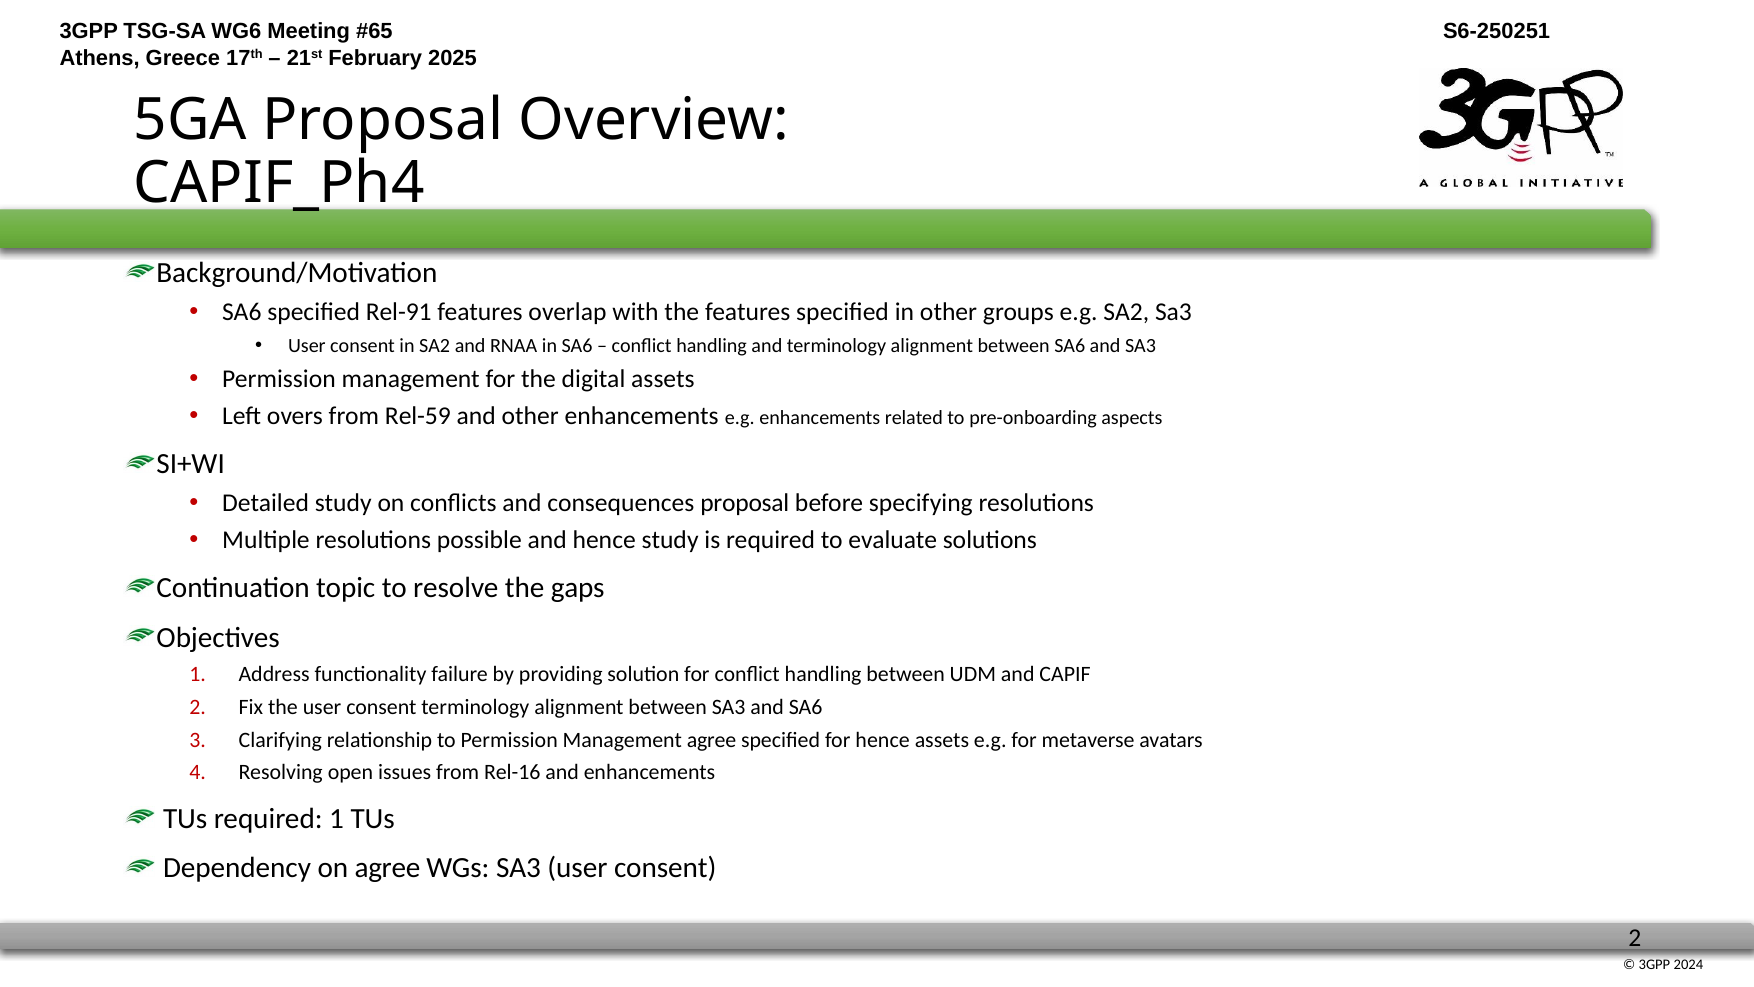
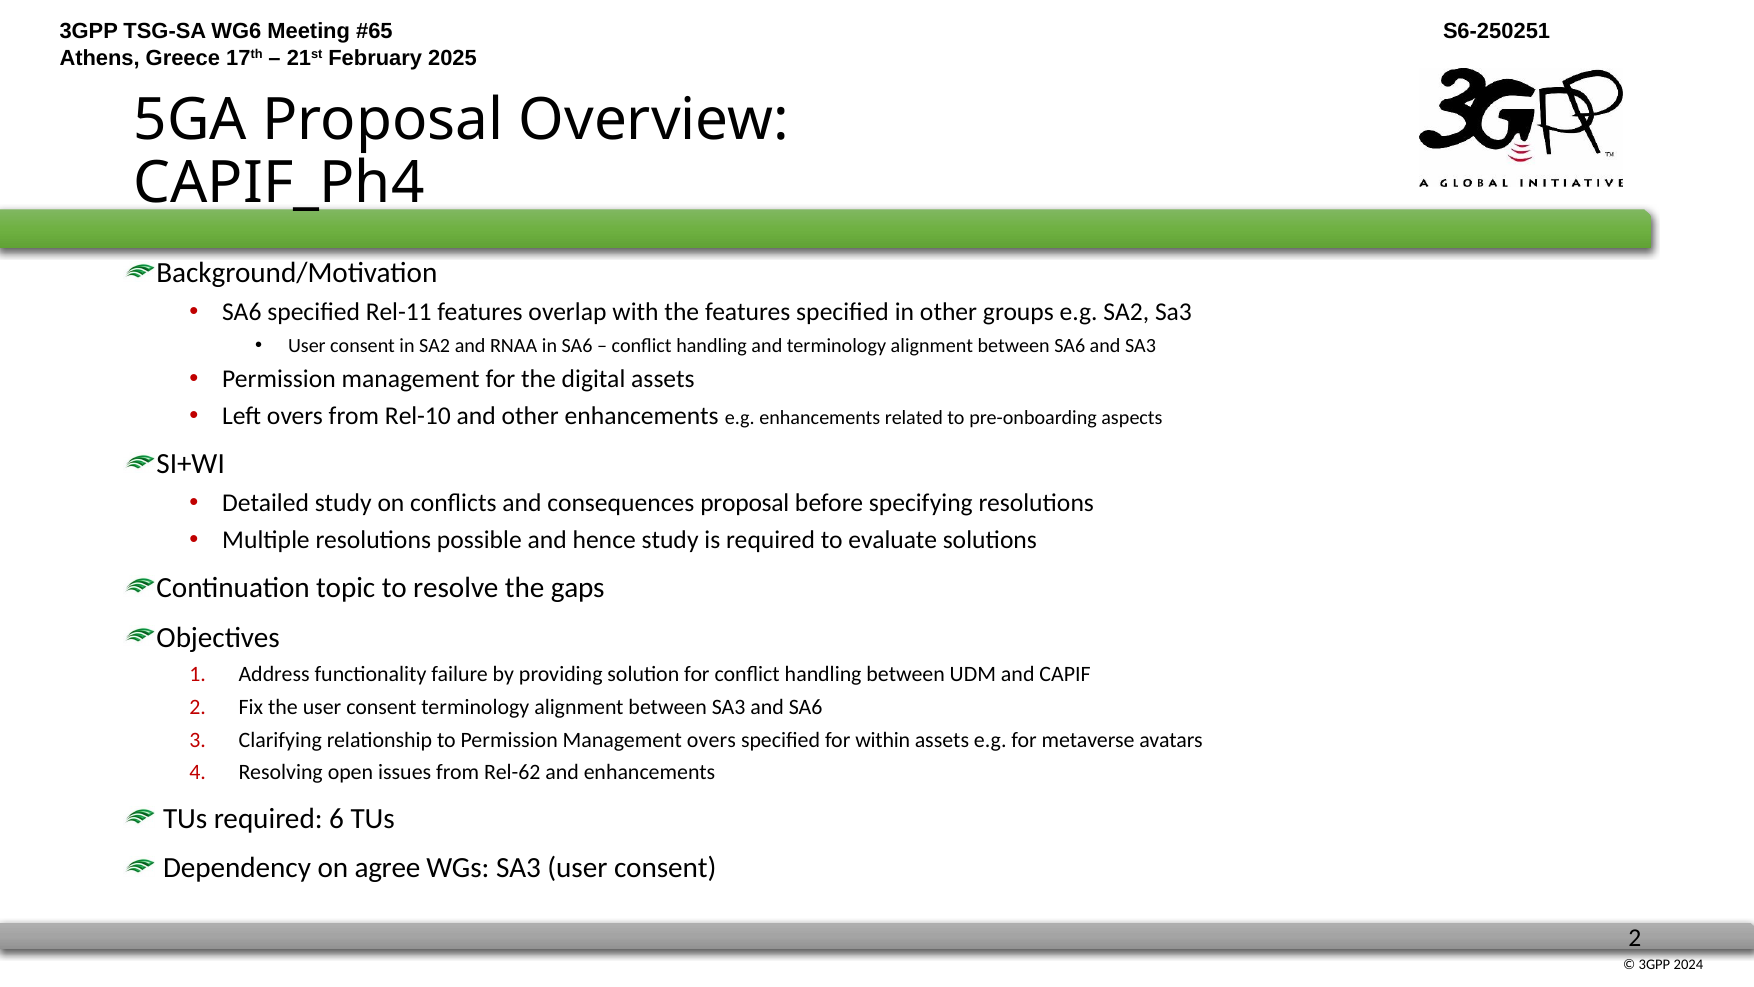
Rel-91: Rel-91 -> Rel-11 (399, 312)
Rel-59: Rel-59 -> Rel-10 (418, 416)
Management agree: agree -> overs (711, 739)
for hence: hence -> within (883, 739)
Rel-16: Rel-16 -> Rel-62 (512, 772)
required 1: 1 -> 6 (337, 818)
